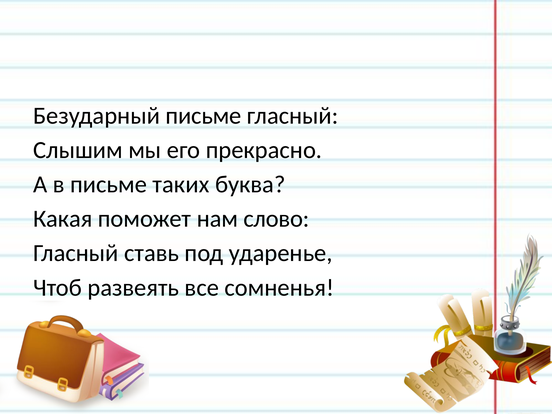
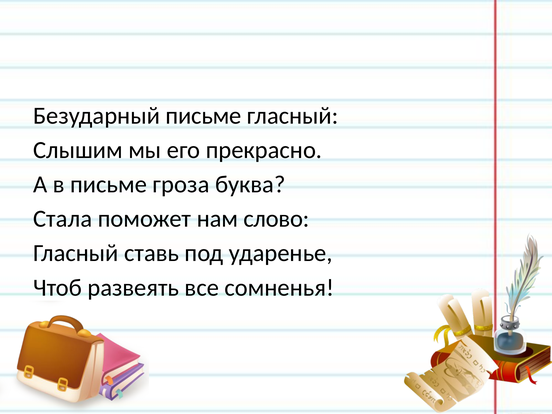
таких: таких -> гроза (181, 185)
Какая: Какая -> Стала (63, 219)
